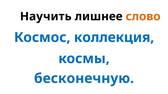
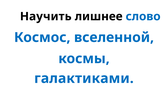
слово colour: orange -> blue (143, 17)
коллекция: коллекция -> вселенной (114, 38)
бесконечную: бесконечную -> галактиками (84, 79)
